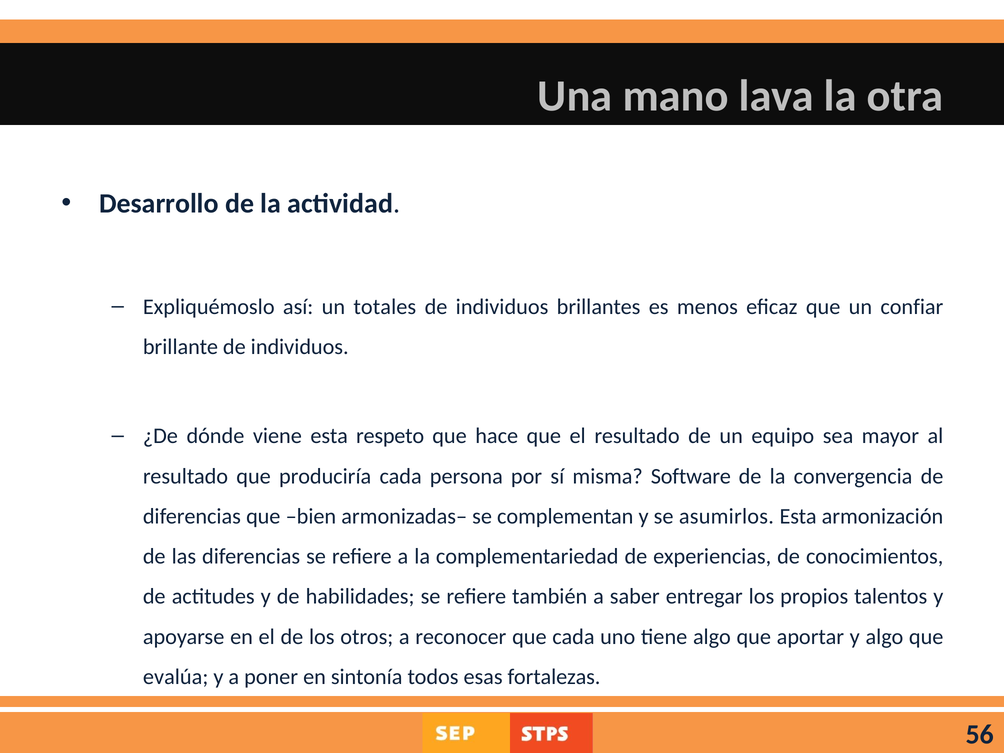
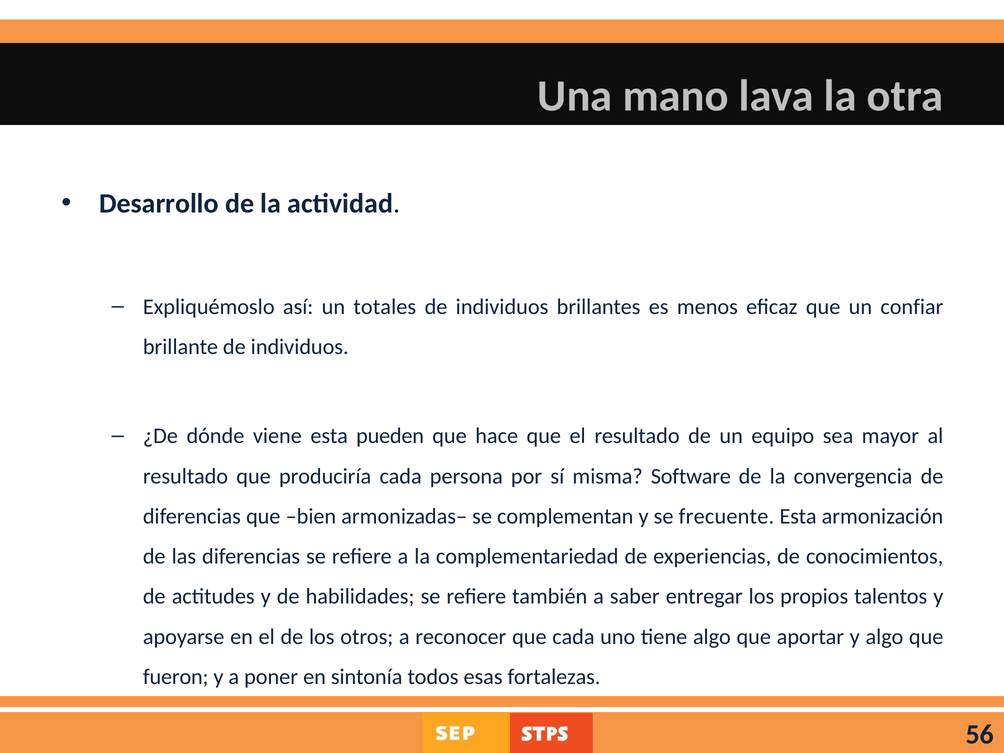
respeto: respeto -> pueden (390, 436)
asumirlos: asumirlos -> frecuente (726, 516)
evalúa: evalúa -> fueron (176, 677)
